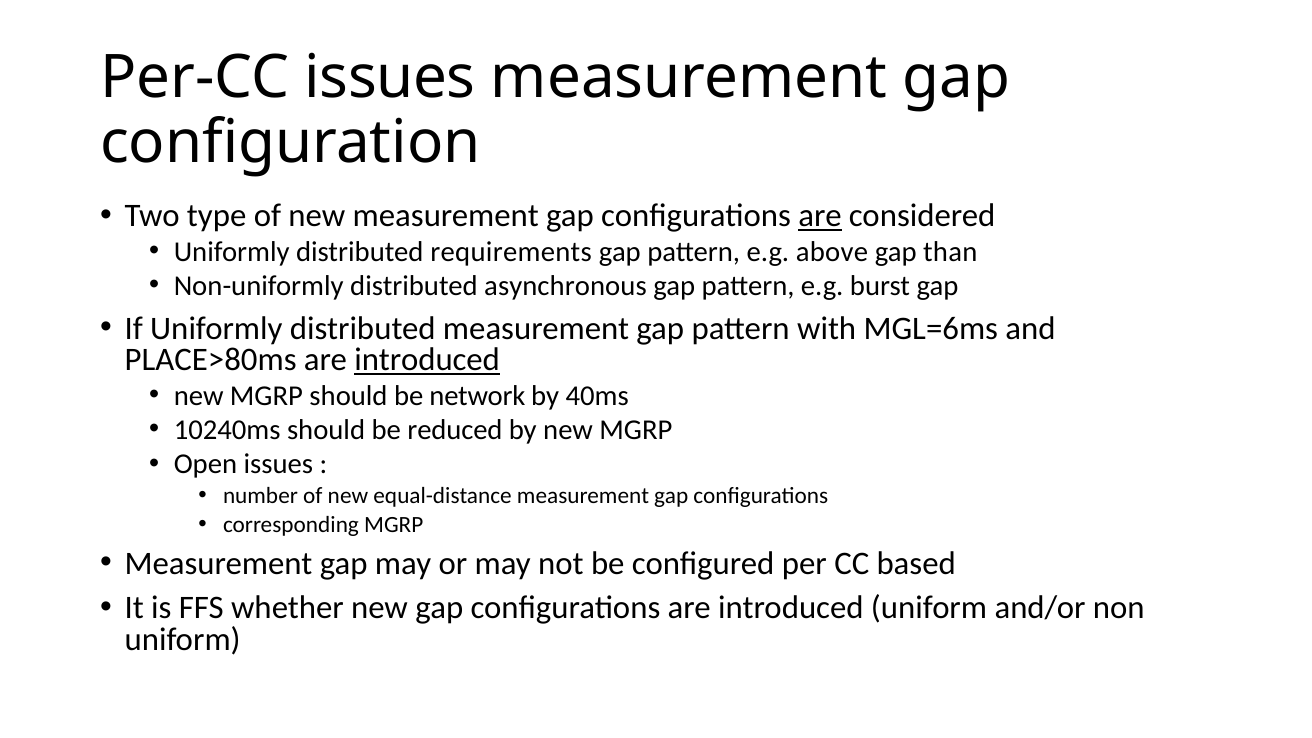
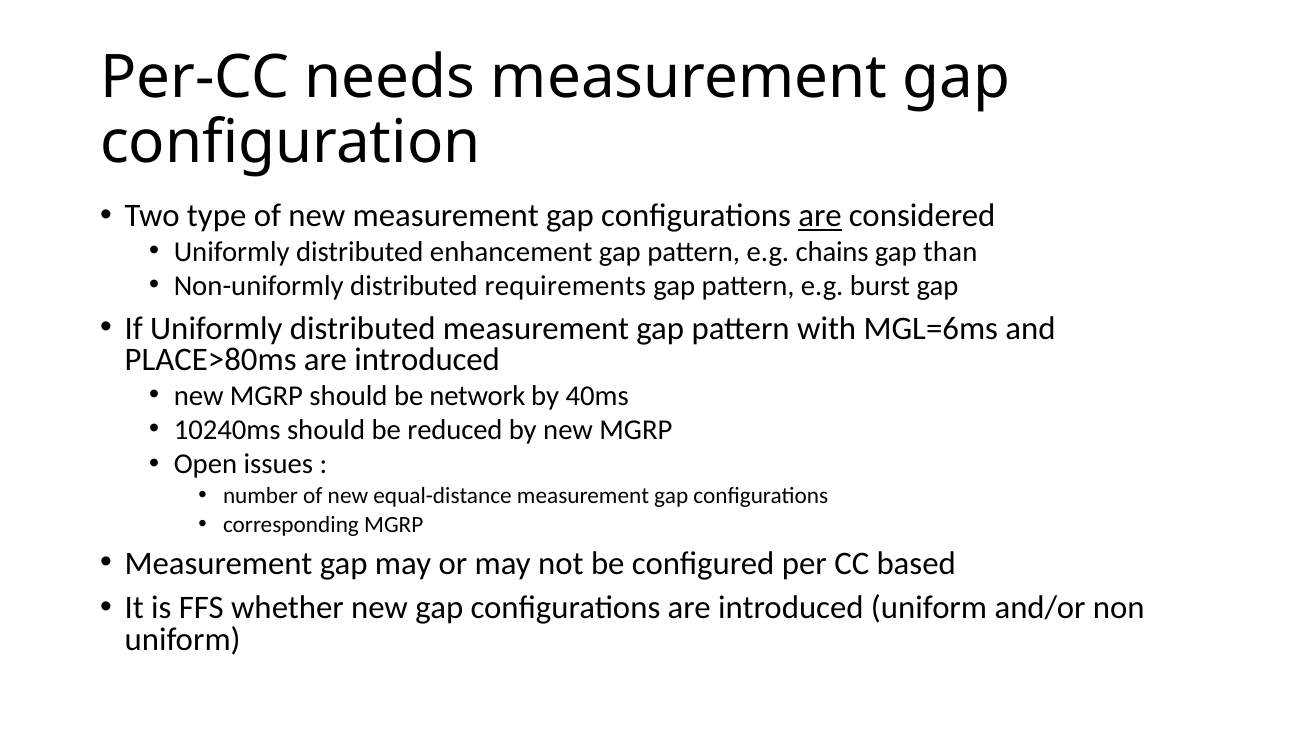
Per-CC issues: issues -> needs (390, 78)
requirements: requirements -> enhancement (511, 252)
above: above -> chains (832, 252)
asynchronous: asynchronous -> requirements (565, 286)
introduced underline: present -> none (427, 360)
